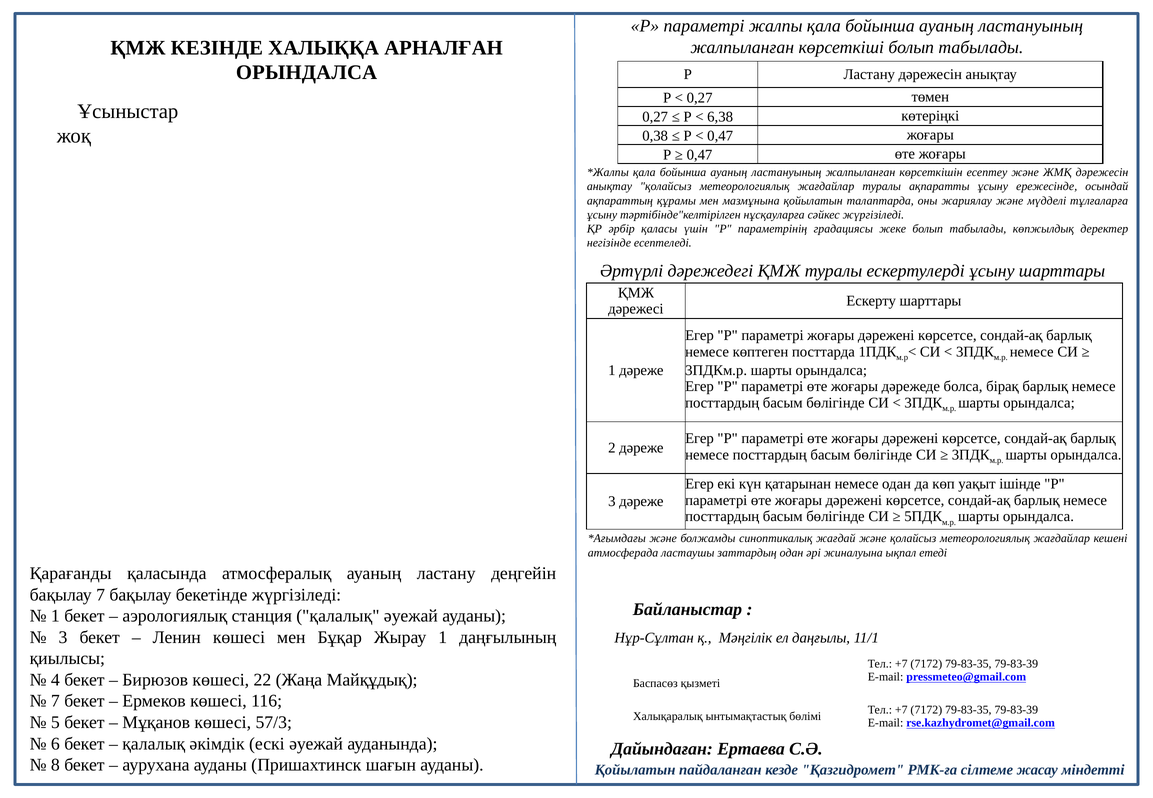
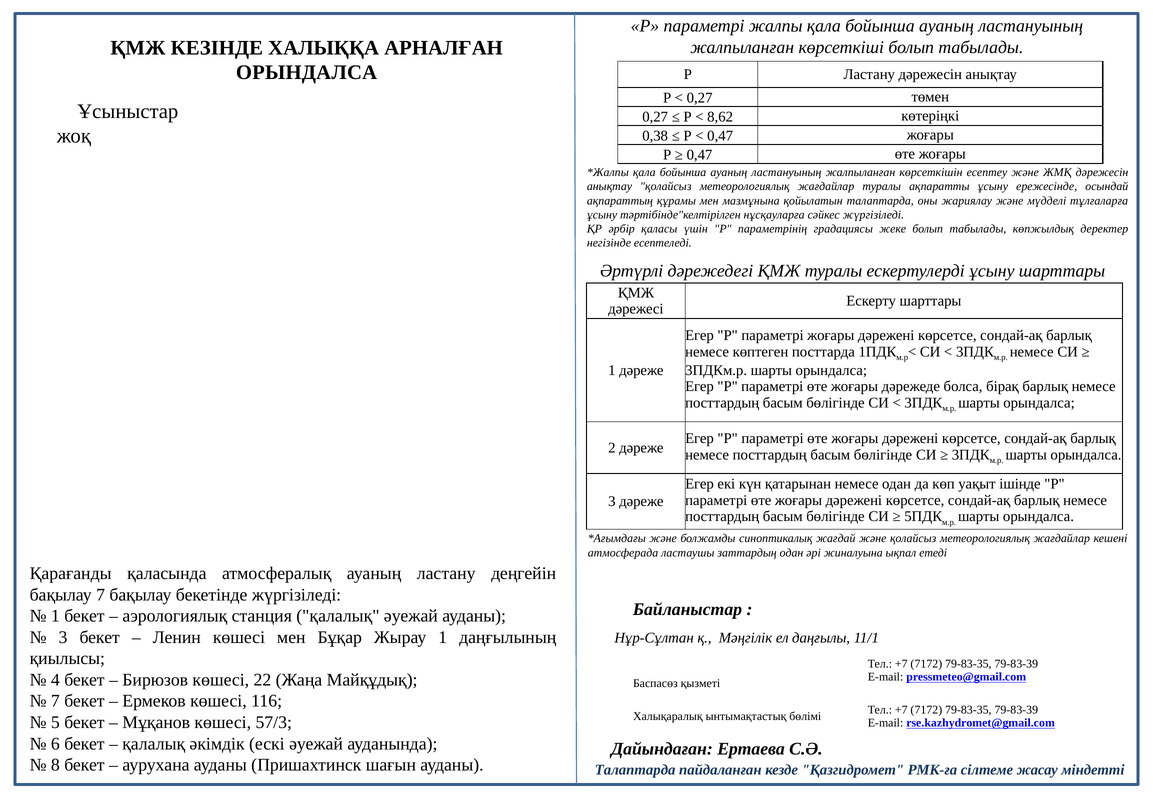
6,38: 6,38 -> 8,62 (720, 117)
Қойылатын: Қойылатын -> Талаптарда (635, 770)
